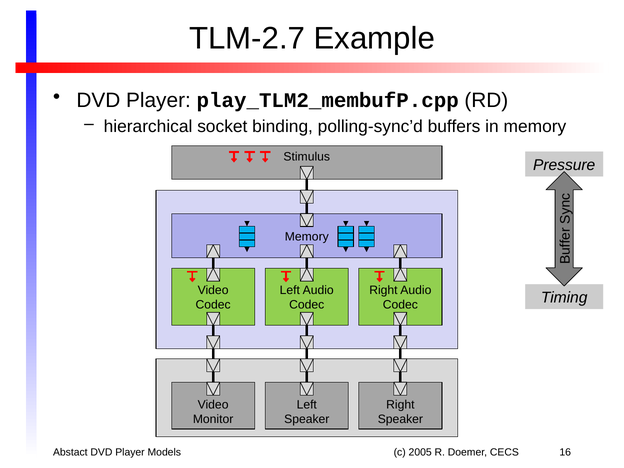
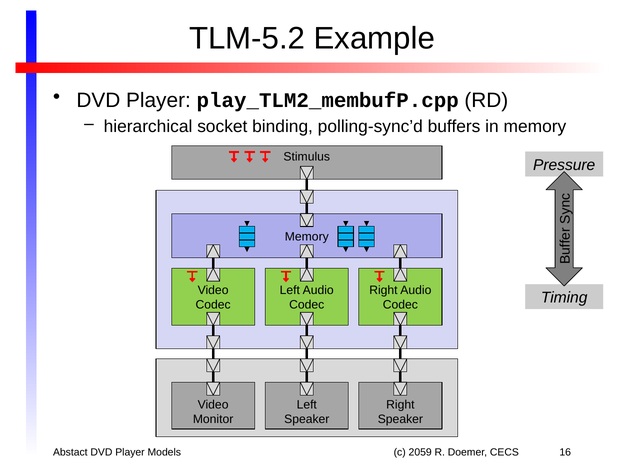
TLM-2.7: TLM-2.7 -> TLM-5.2 (247, 39)
2005: 2005 -> 2059 (420, 452)
